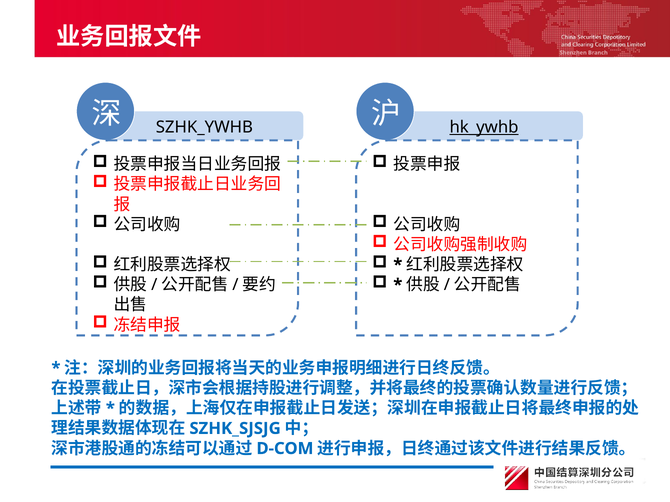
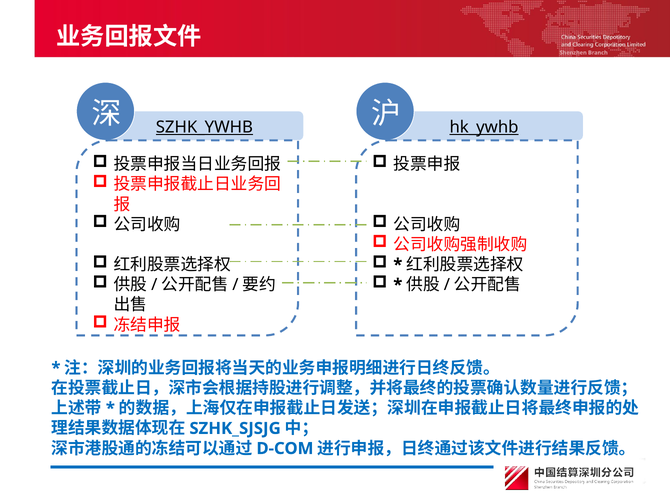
SZHK_YWHB underline: none -> present (204, 127)
